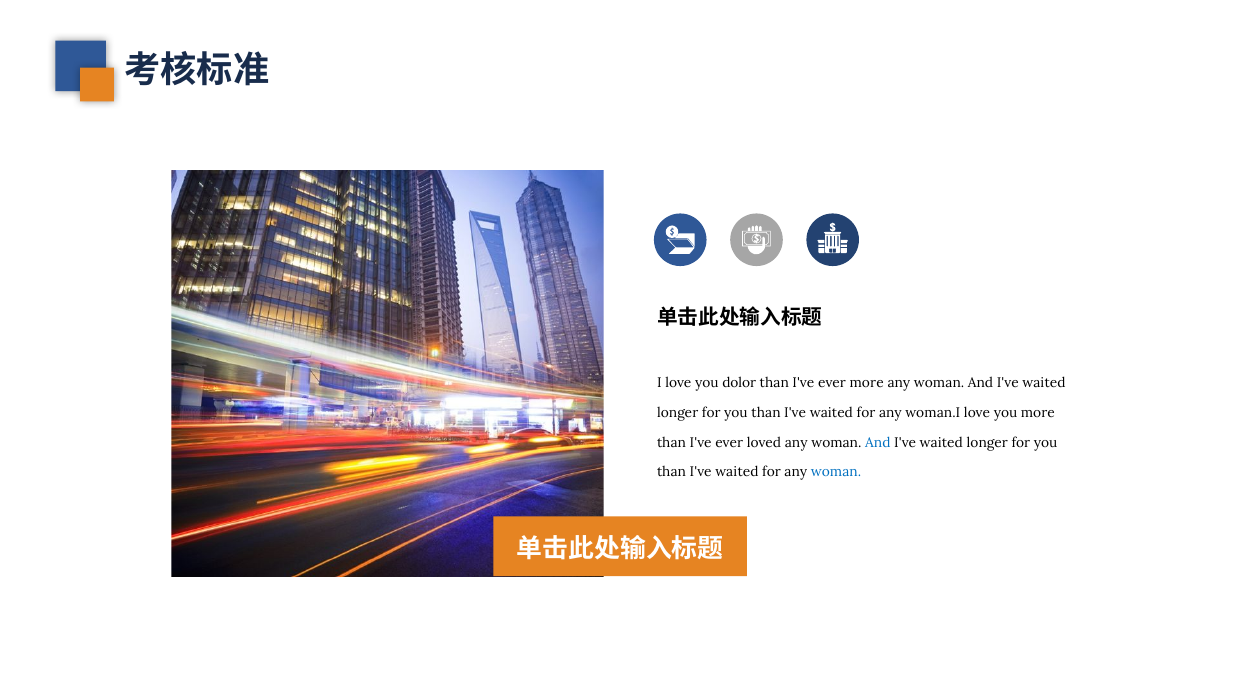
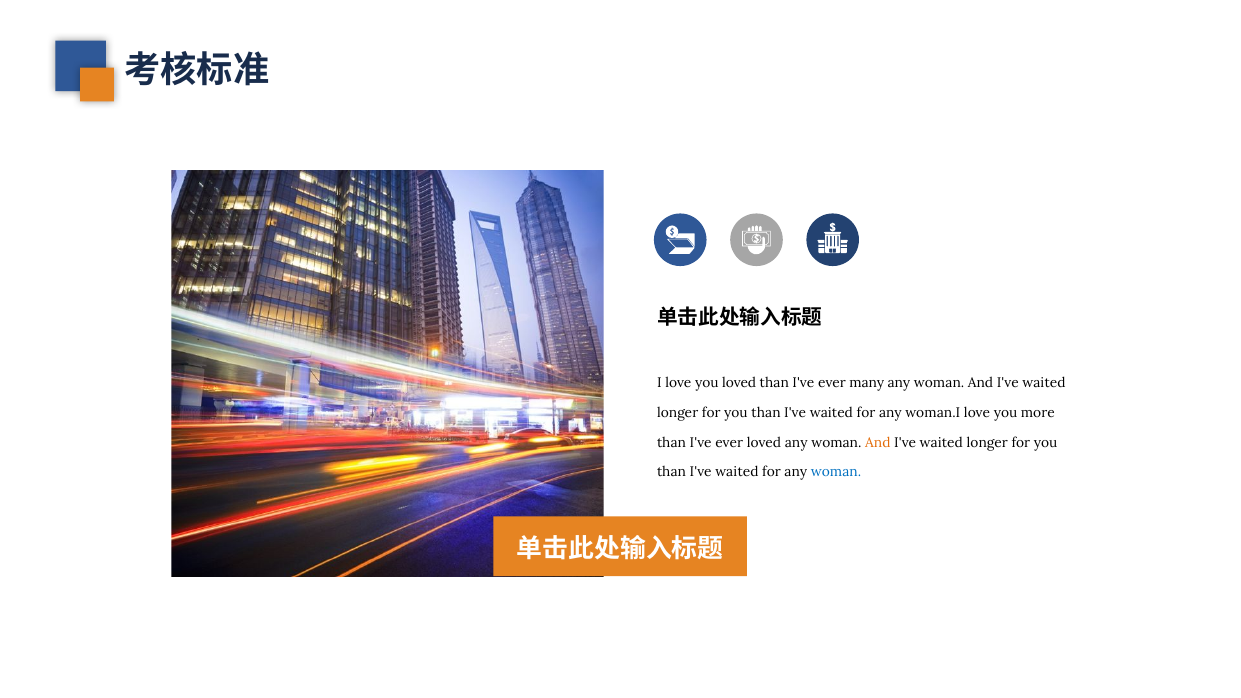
you dolor: dolor -> loved (739, 383)
ever more: more -> many (867, 383)
And colour: blue -> orange (878, 443)
